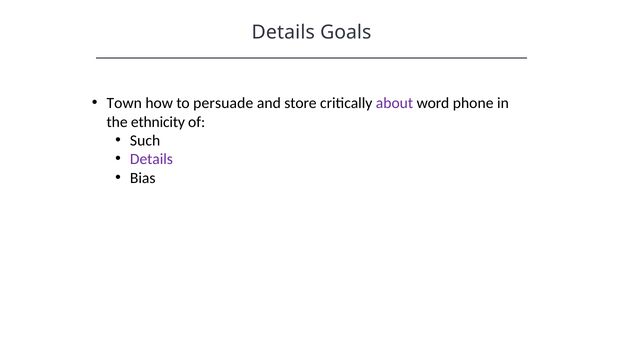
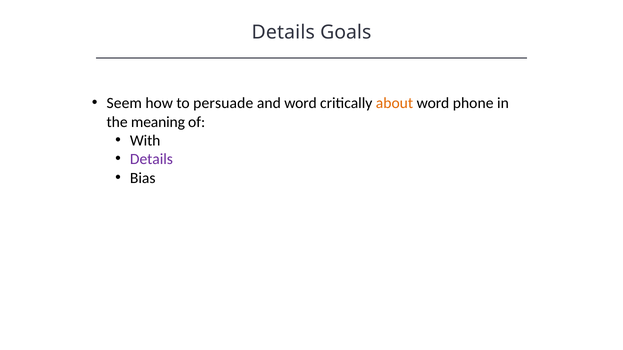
Town: Town -> Seem (124, 103)
and store: store -> word (300, 103)
about colour: purple -> orange (394, 103)
ethnicity: ethnicity -> meaning (158, 122)
Such: Such -> With (145, 141)
